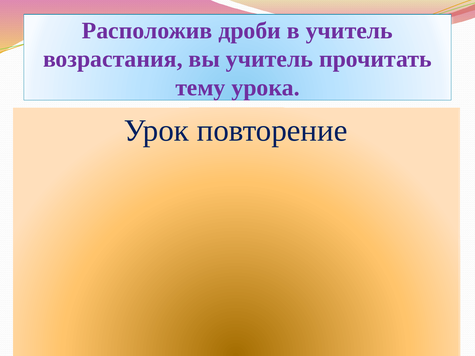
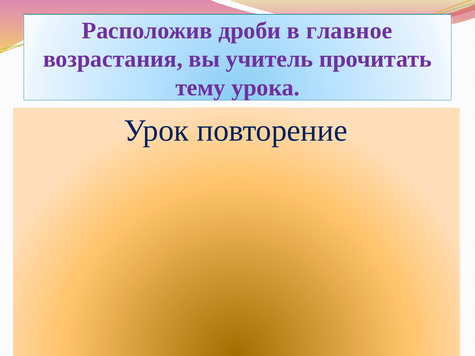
в учитель: учитель -> главное (349, 31)
